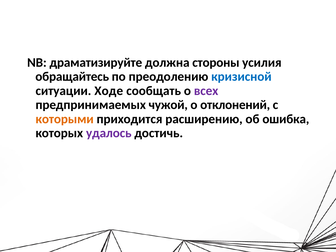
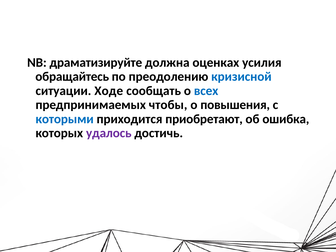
стороны: стороны -> оценках (216, 63)
всех colour: purple -> blue (206, 91)
чужой: чужой -> чтобы (168, 105)
отклонений: отклонений -> повышения (235, 105)
которыми colour: orange -> blue (65, 119)
расширению: расширению -> приобретают (204, 119)
